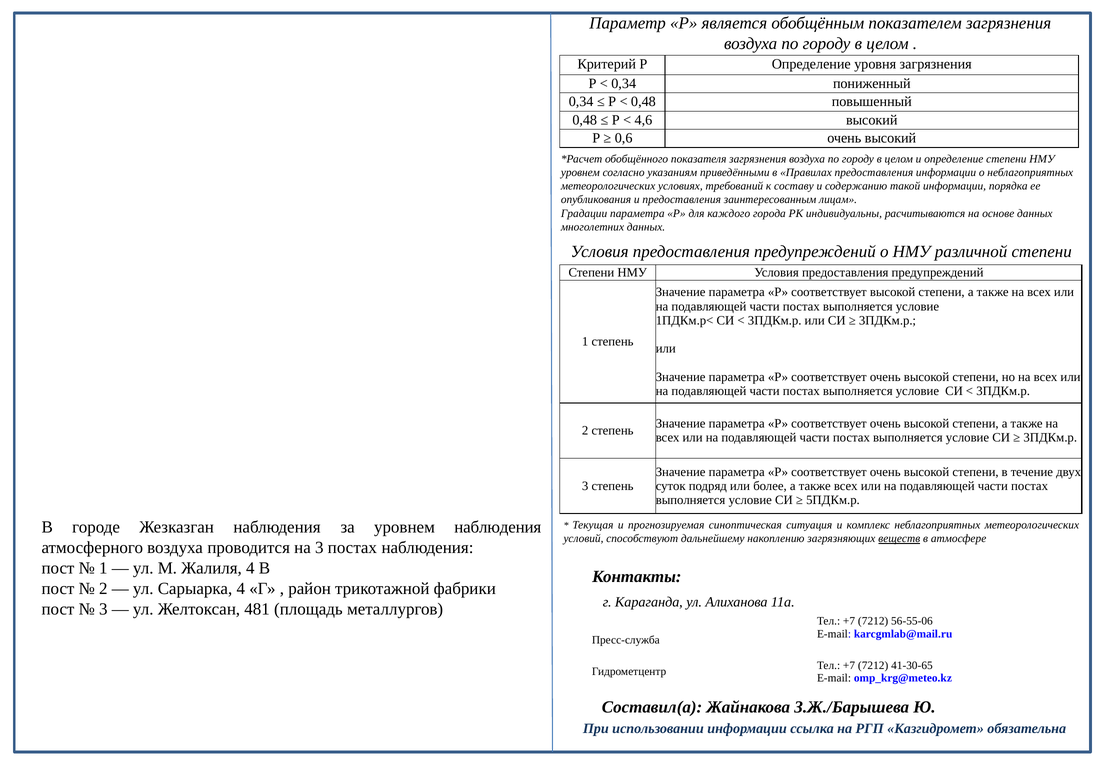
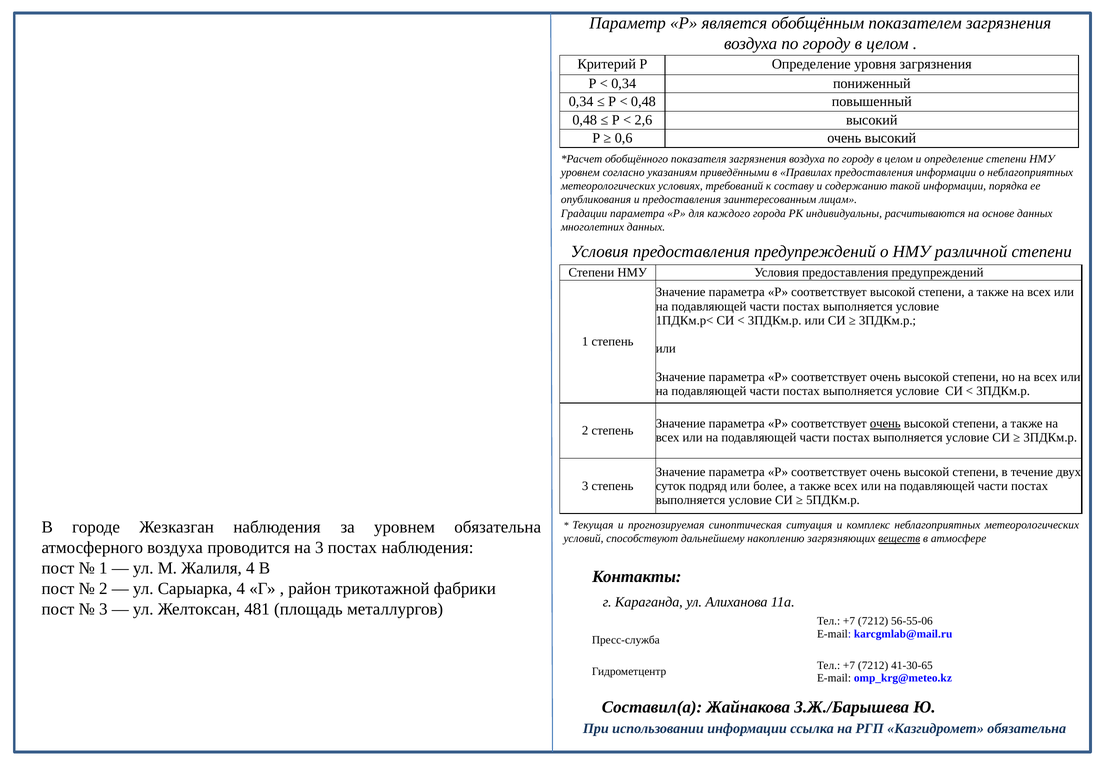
4,6: 4,6 -> 2,6 (643, 120)
очень underline: none -> present (885, 424)
уровнем наблюдения: наблюдения -> обязательна (498, 527)
